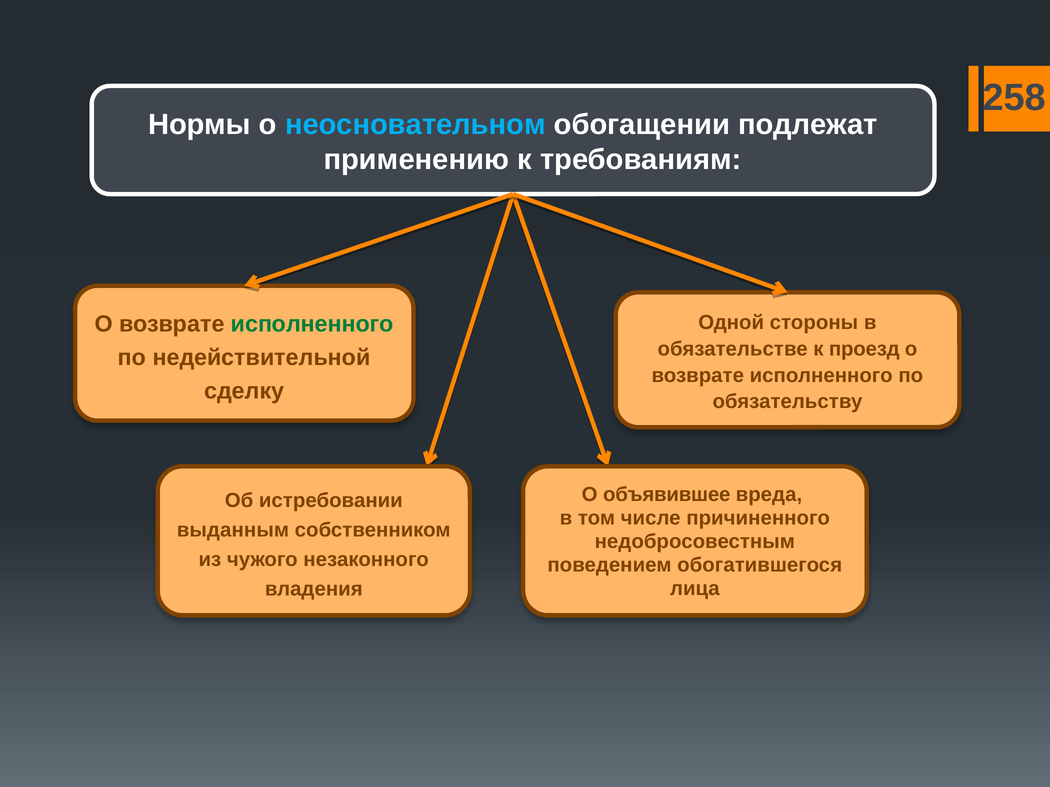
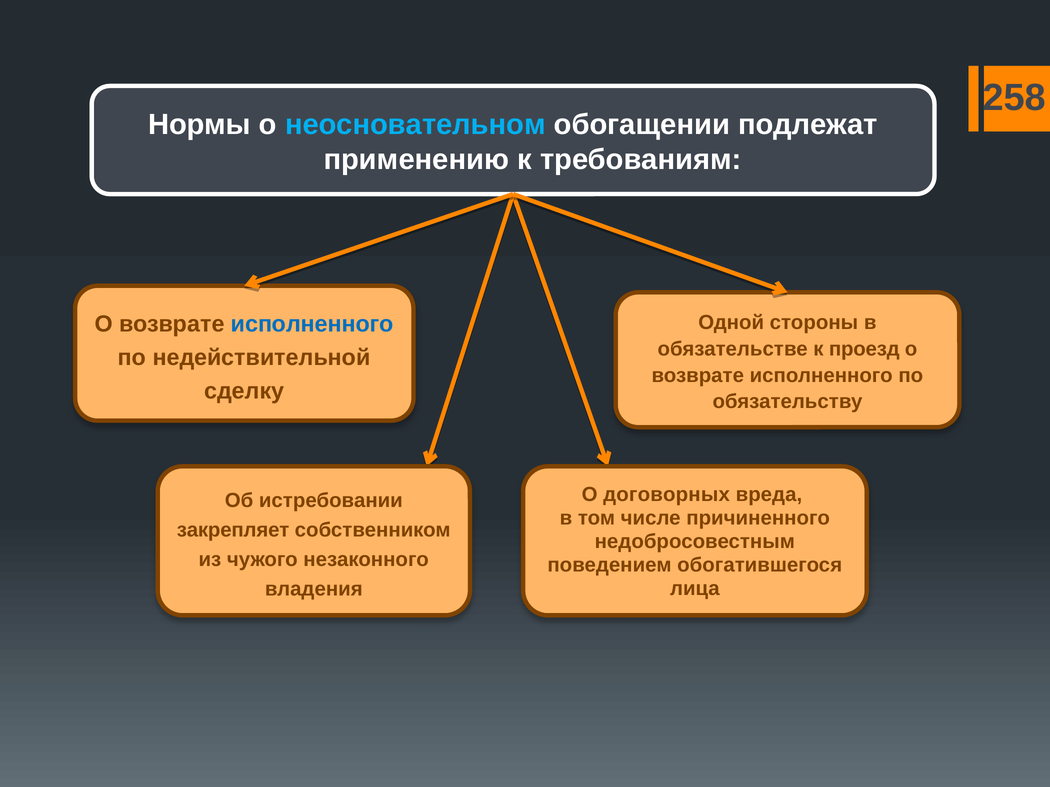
исполненного colour: green -> blue (312, 324)
объявившее: объявившее -> договорных (667, 495)
выданным: выданным -> закрепляет (233, 530)
